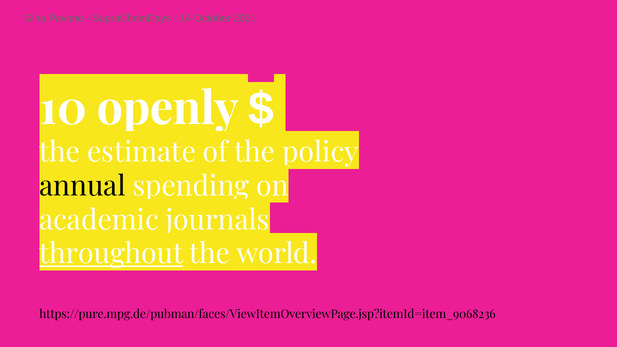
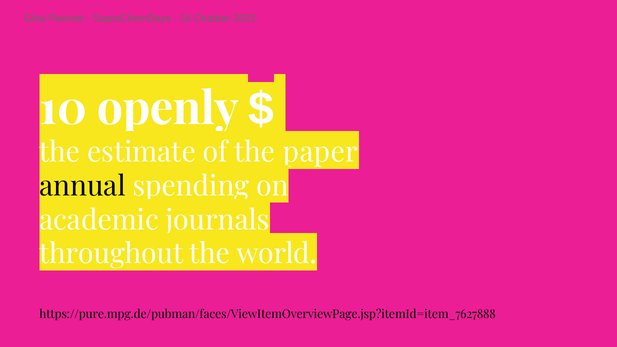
policy: policy -> paper (320, 152)
throughout underline: present -> none (111, 254)
https://pure.mpg.de/pubman/faces/ViewItemOverviewPage.jsp?itemId=item_9068236: https://pure.mpg.de/pubman/faces/ViewItemOverviewPage.jsp?itemId=item_9068236 -> https://pure.mpg.de/pubman/faces/ViewItemOverviewPage.jsp?itemId=item_7627888 (267, 314)
